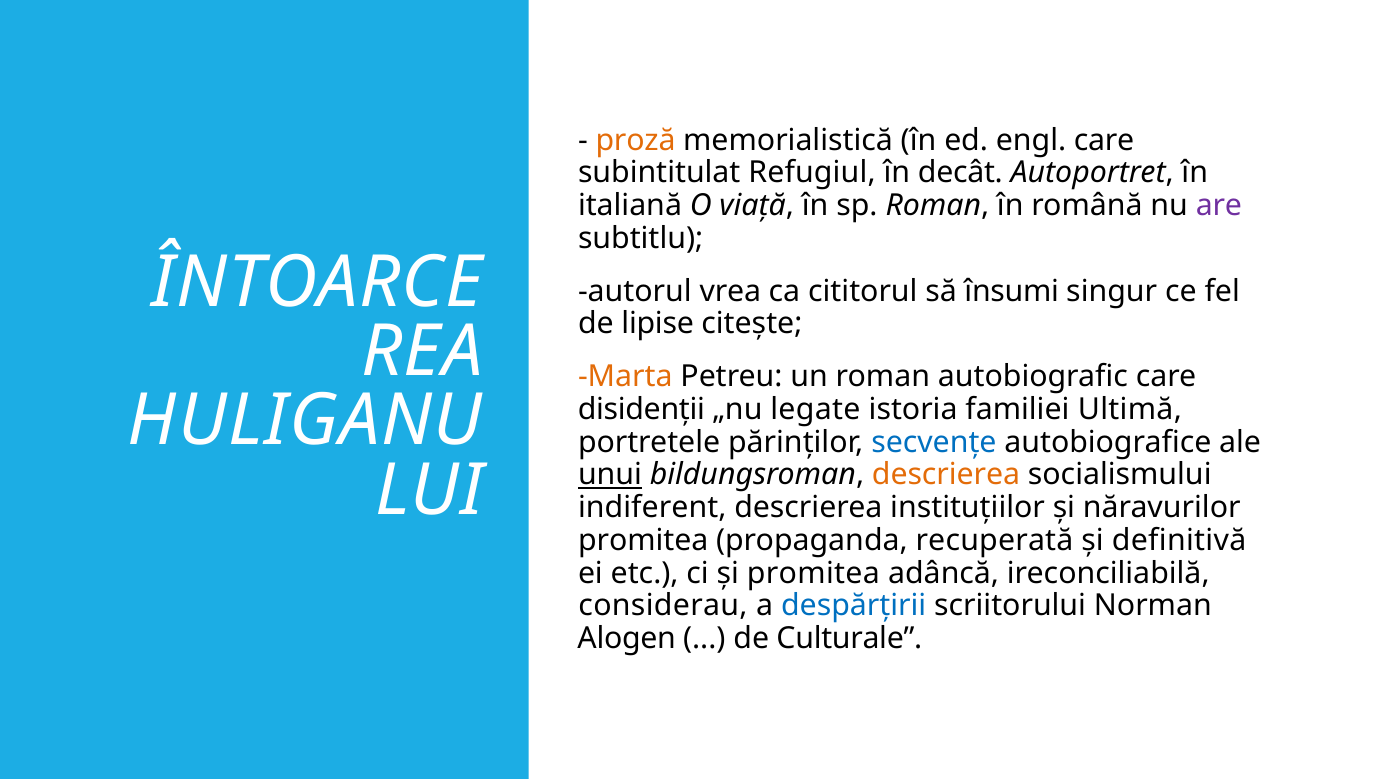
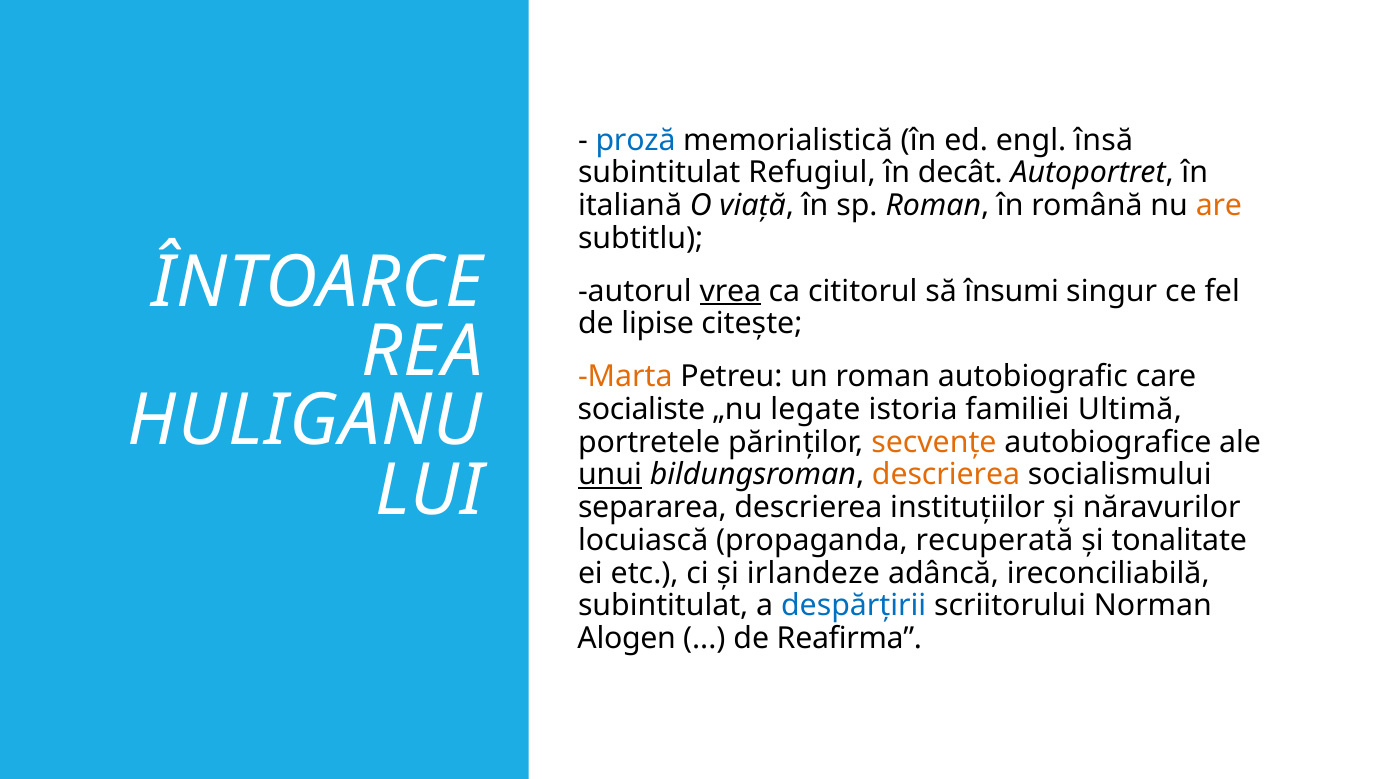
proză colour: orange -> blue (636, 140)
engl care: care -> însă (1104, 140)
are colour: purple -> orange (1219, 206)
vrea underline: none -> present (730, 291)
disidenții: disidenții -> socialiste (641, 410)
secvențe colour: blue -> orange (934, 442)
indiferent: indiferent -> separarea (652, 508)
promitea: promitea -> locuiască (643, 540)
definitivă: definitivă -> tonalitate (1179, 540)
și promitea: promitea -> irlandeze (813, 573)
considerau: considerau -> subintitulat (663, 606)
Culturale: Culturale -> Reafirma (849, 639)
